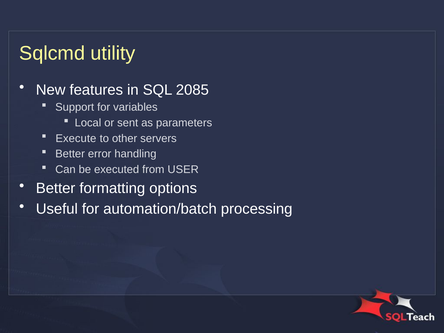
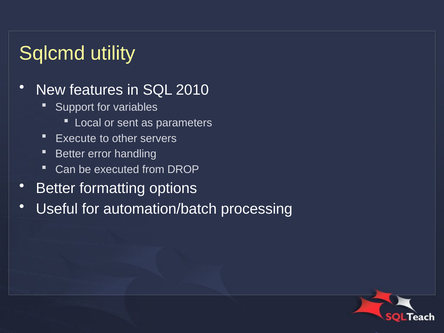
2085: 2085 -> 2010 (192, 90)
USER: USER -> DROP (183, 169)
